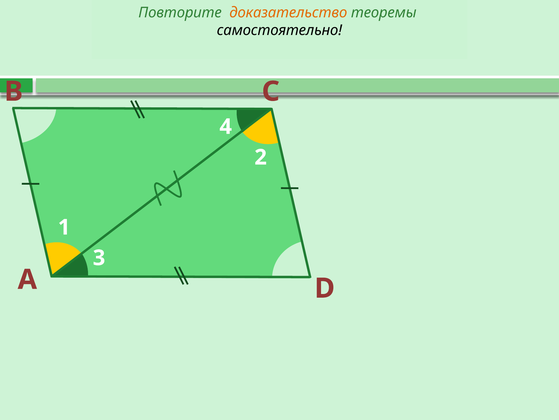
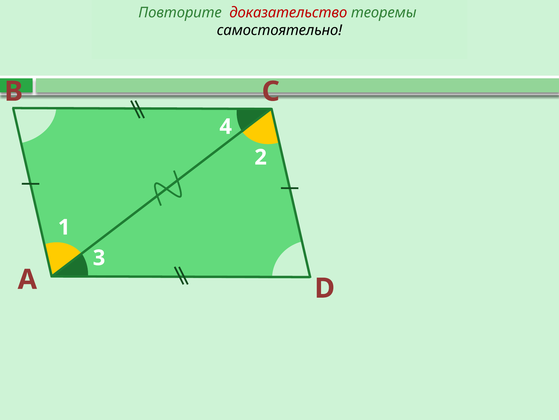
доказательство colour: orange -> red (288, 13)
